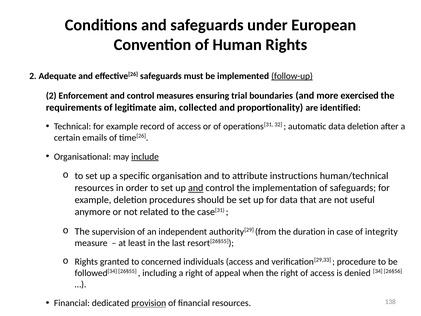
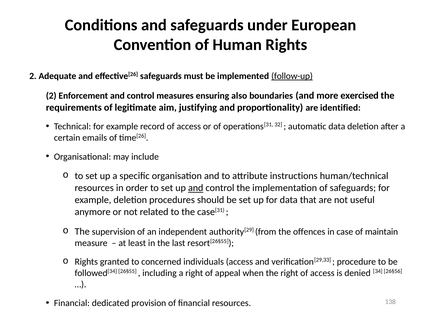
trial: trial -> also (239, 96)
collected: collected -> justifying (198, 107)
include underline: present -> none (145, 156)
duration: duration -> offences (309, 231)
integrity: integrity -> maintain (382, 231)
provision underline: present -> none (149, 303)
